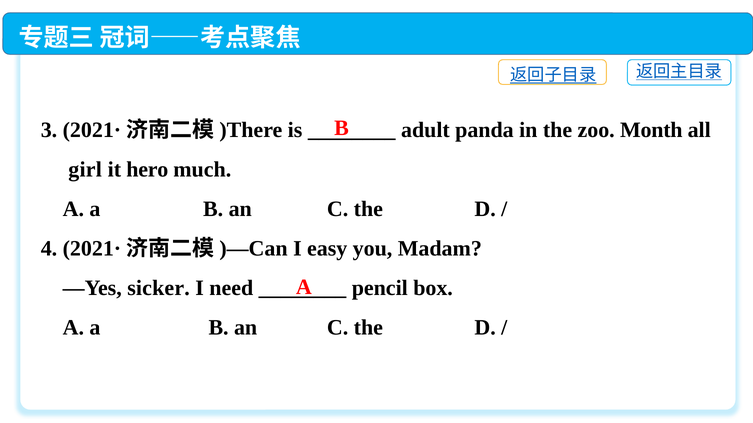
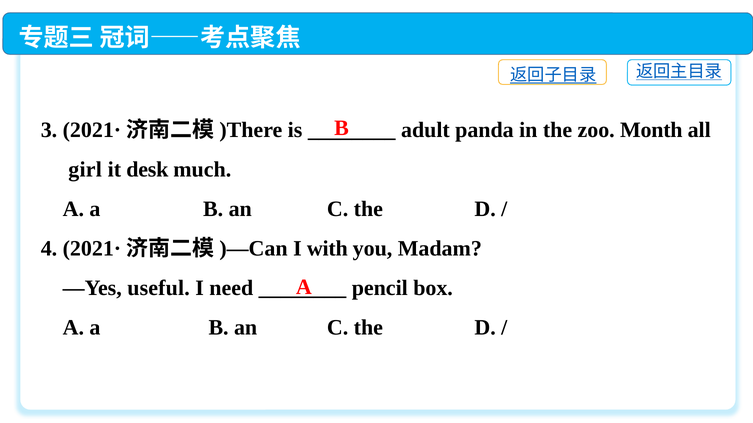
hero: hero -> desk (147, 170)
easy: easy -> with (327, 249)
sicker: sicker -> useful (159, 288)
